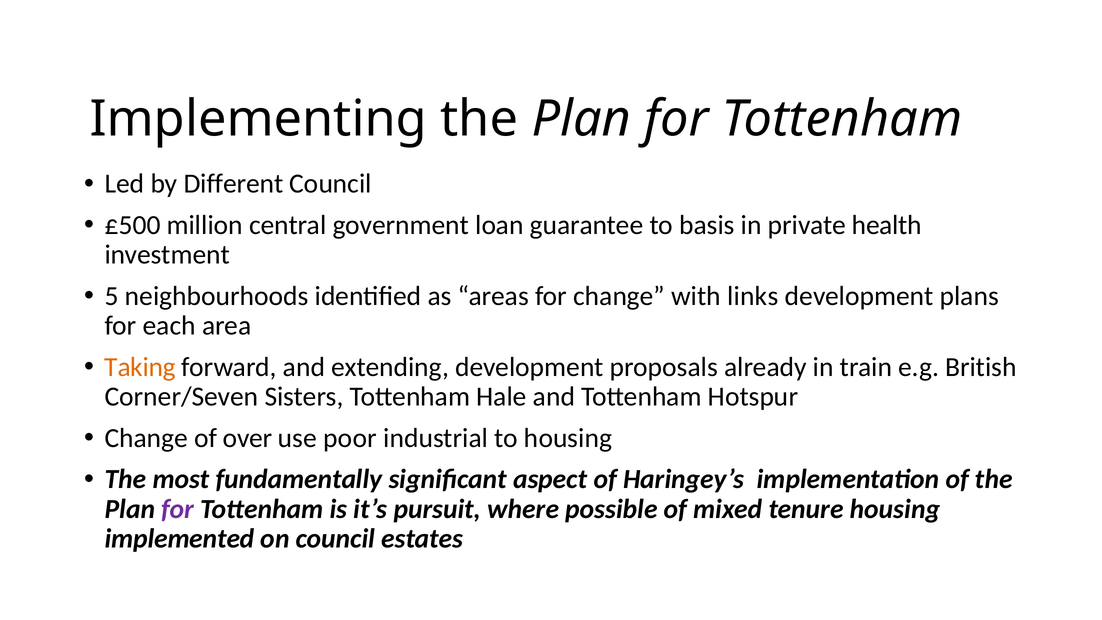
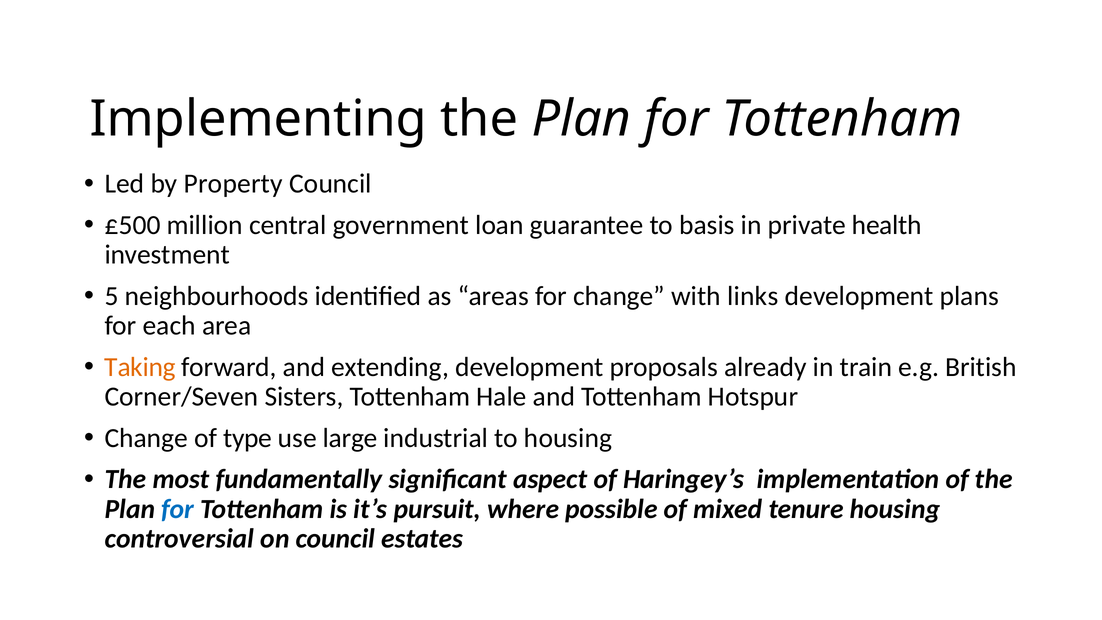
Different: Different -> Property (233, 184)
over: over -> type (248, 438)
poor: poor -> large (350, 438)
for colour: purple -> blue (178, 509)
implemented: implemented -> controversial (179, 539)
